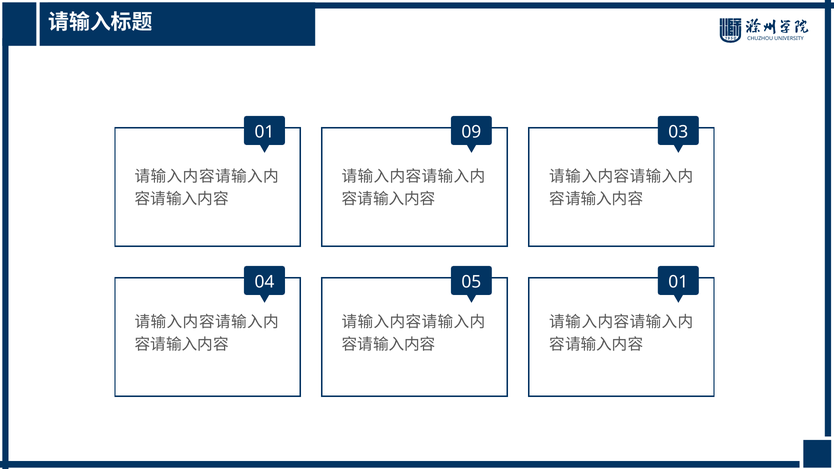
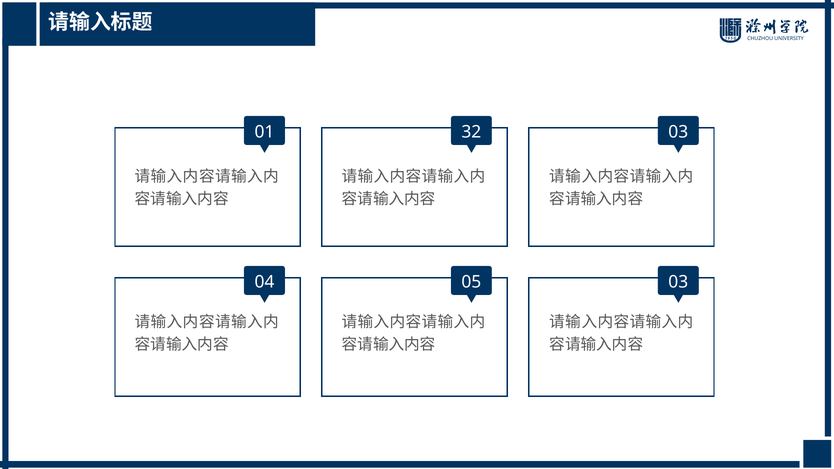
09: 09 -> 32 (471, 132)
05 01: 01 -> 03 (678, 282)
